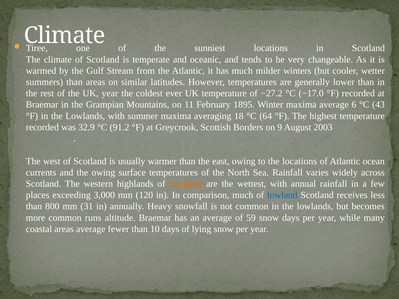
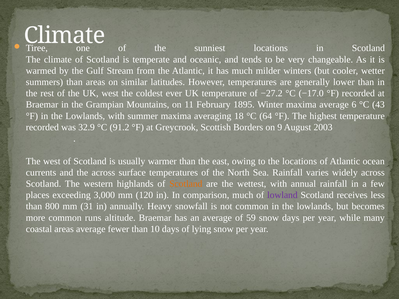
UK year: year -> west (110, 93)
the owing: owing -> across (103, 173)
lowland colour: blue -> purple (282, 195)
